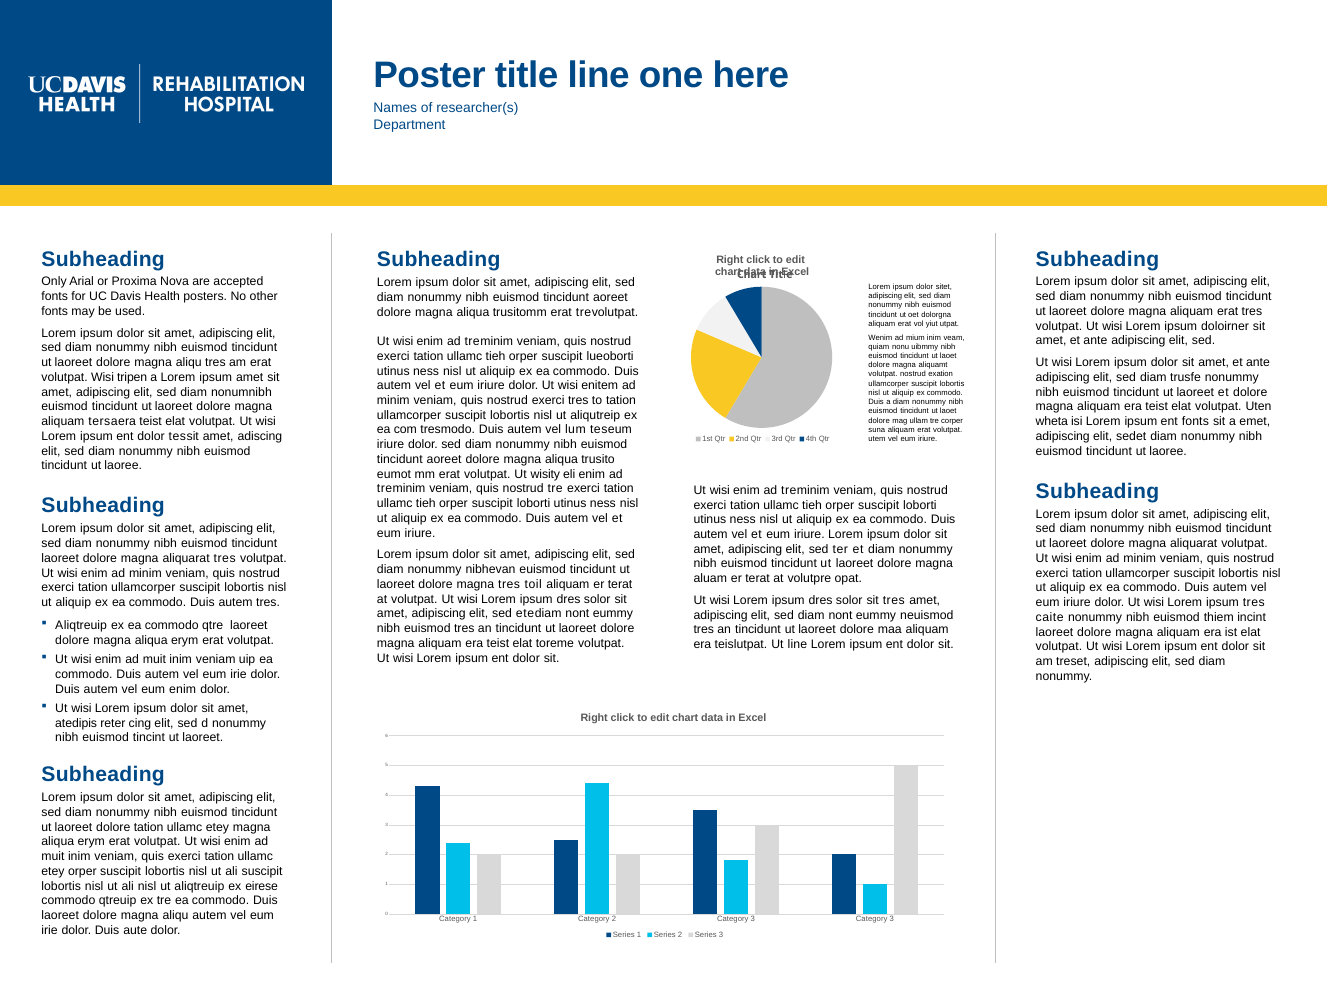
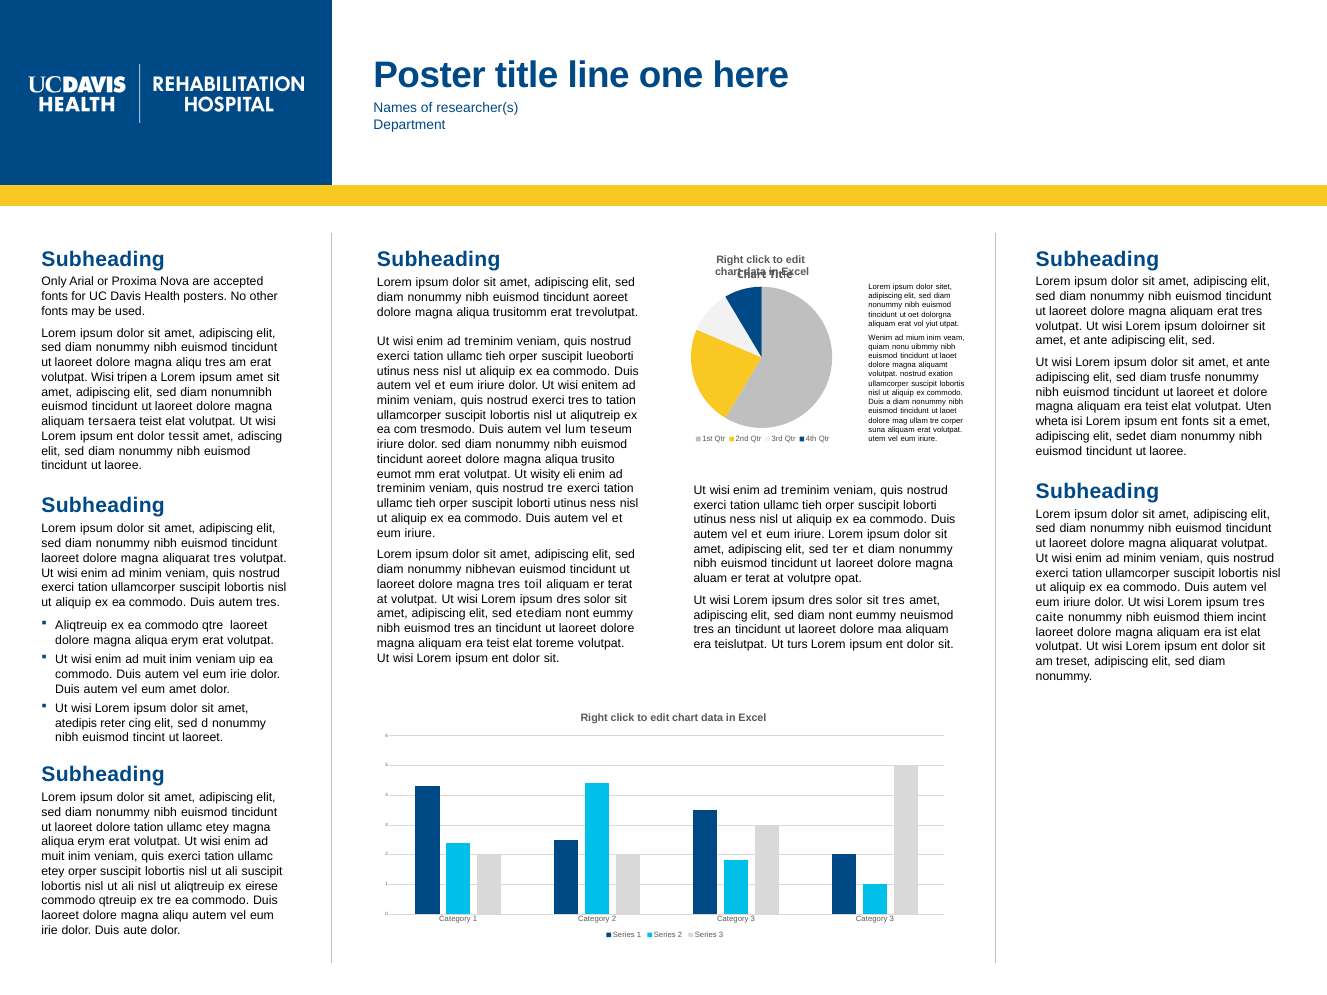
Ut line: line -> turs (798, 645)
eum enim: enim -> amet (183, 689)
